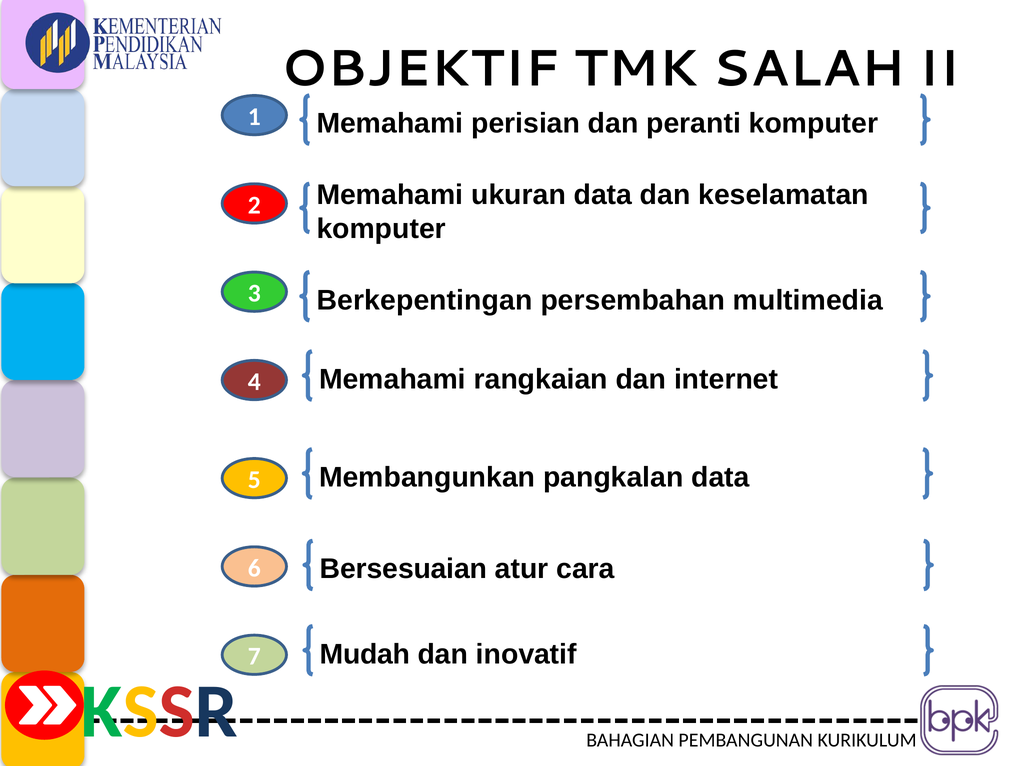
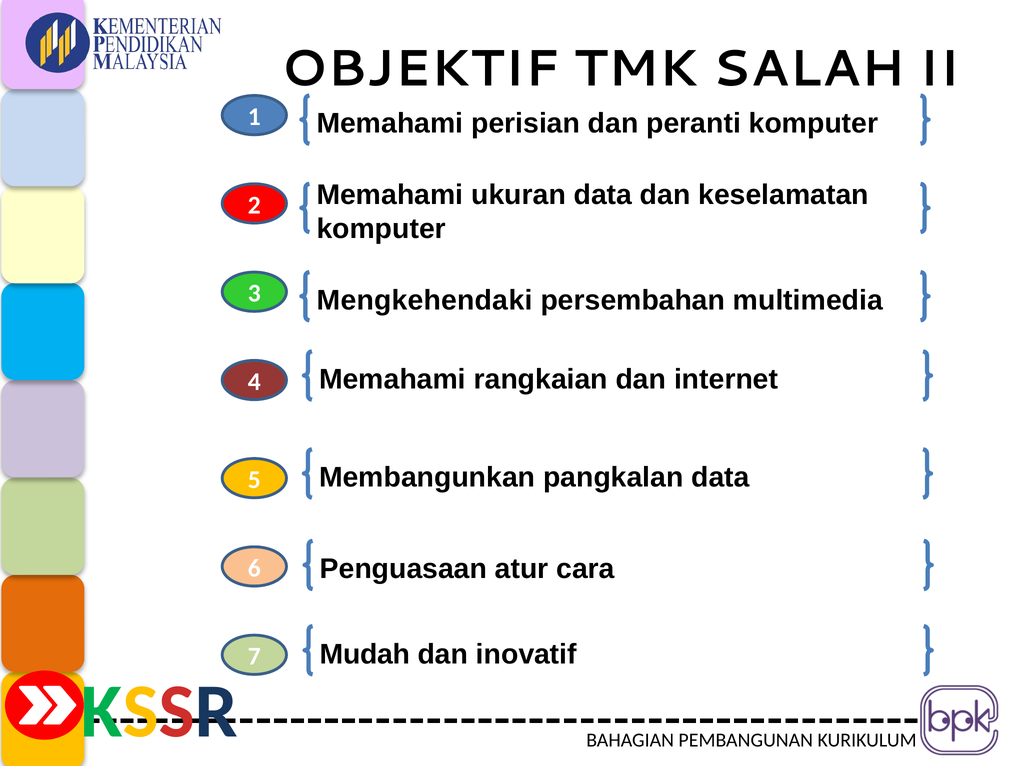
Berkepentingan: Berkepentingan -> Mengkehendaki (425, 300)
Bersesuaian: Bersesuaian -> Penguasaan (403, 569)
